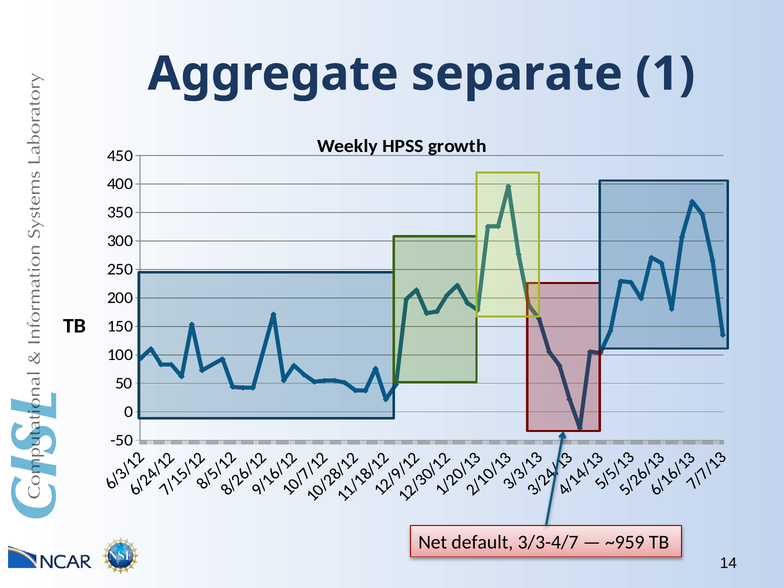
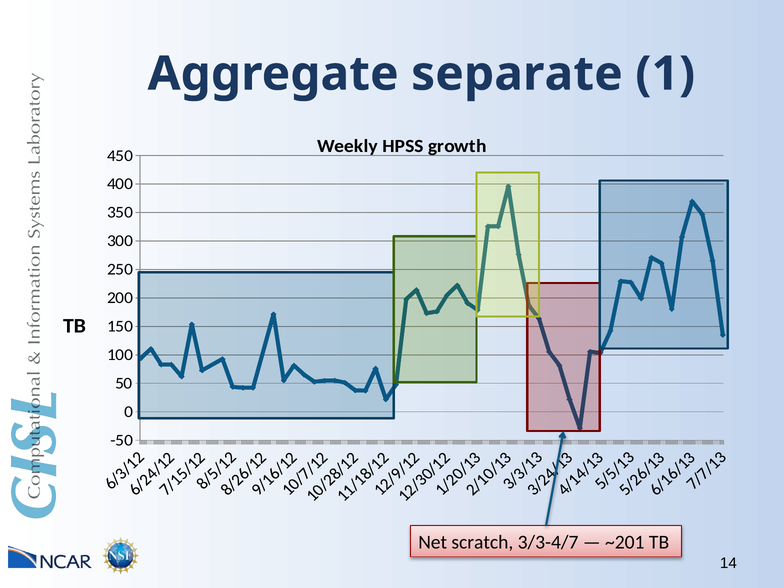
default: default -> scratch (482, 542)
~959: ~959 -> ~201 (625, 542)
